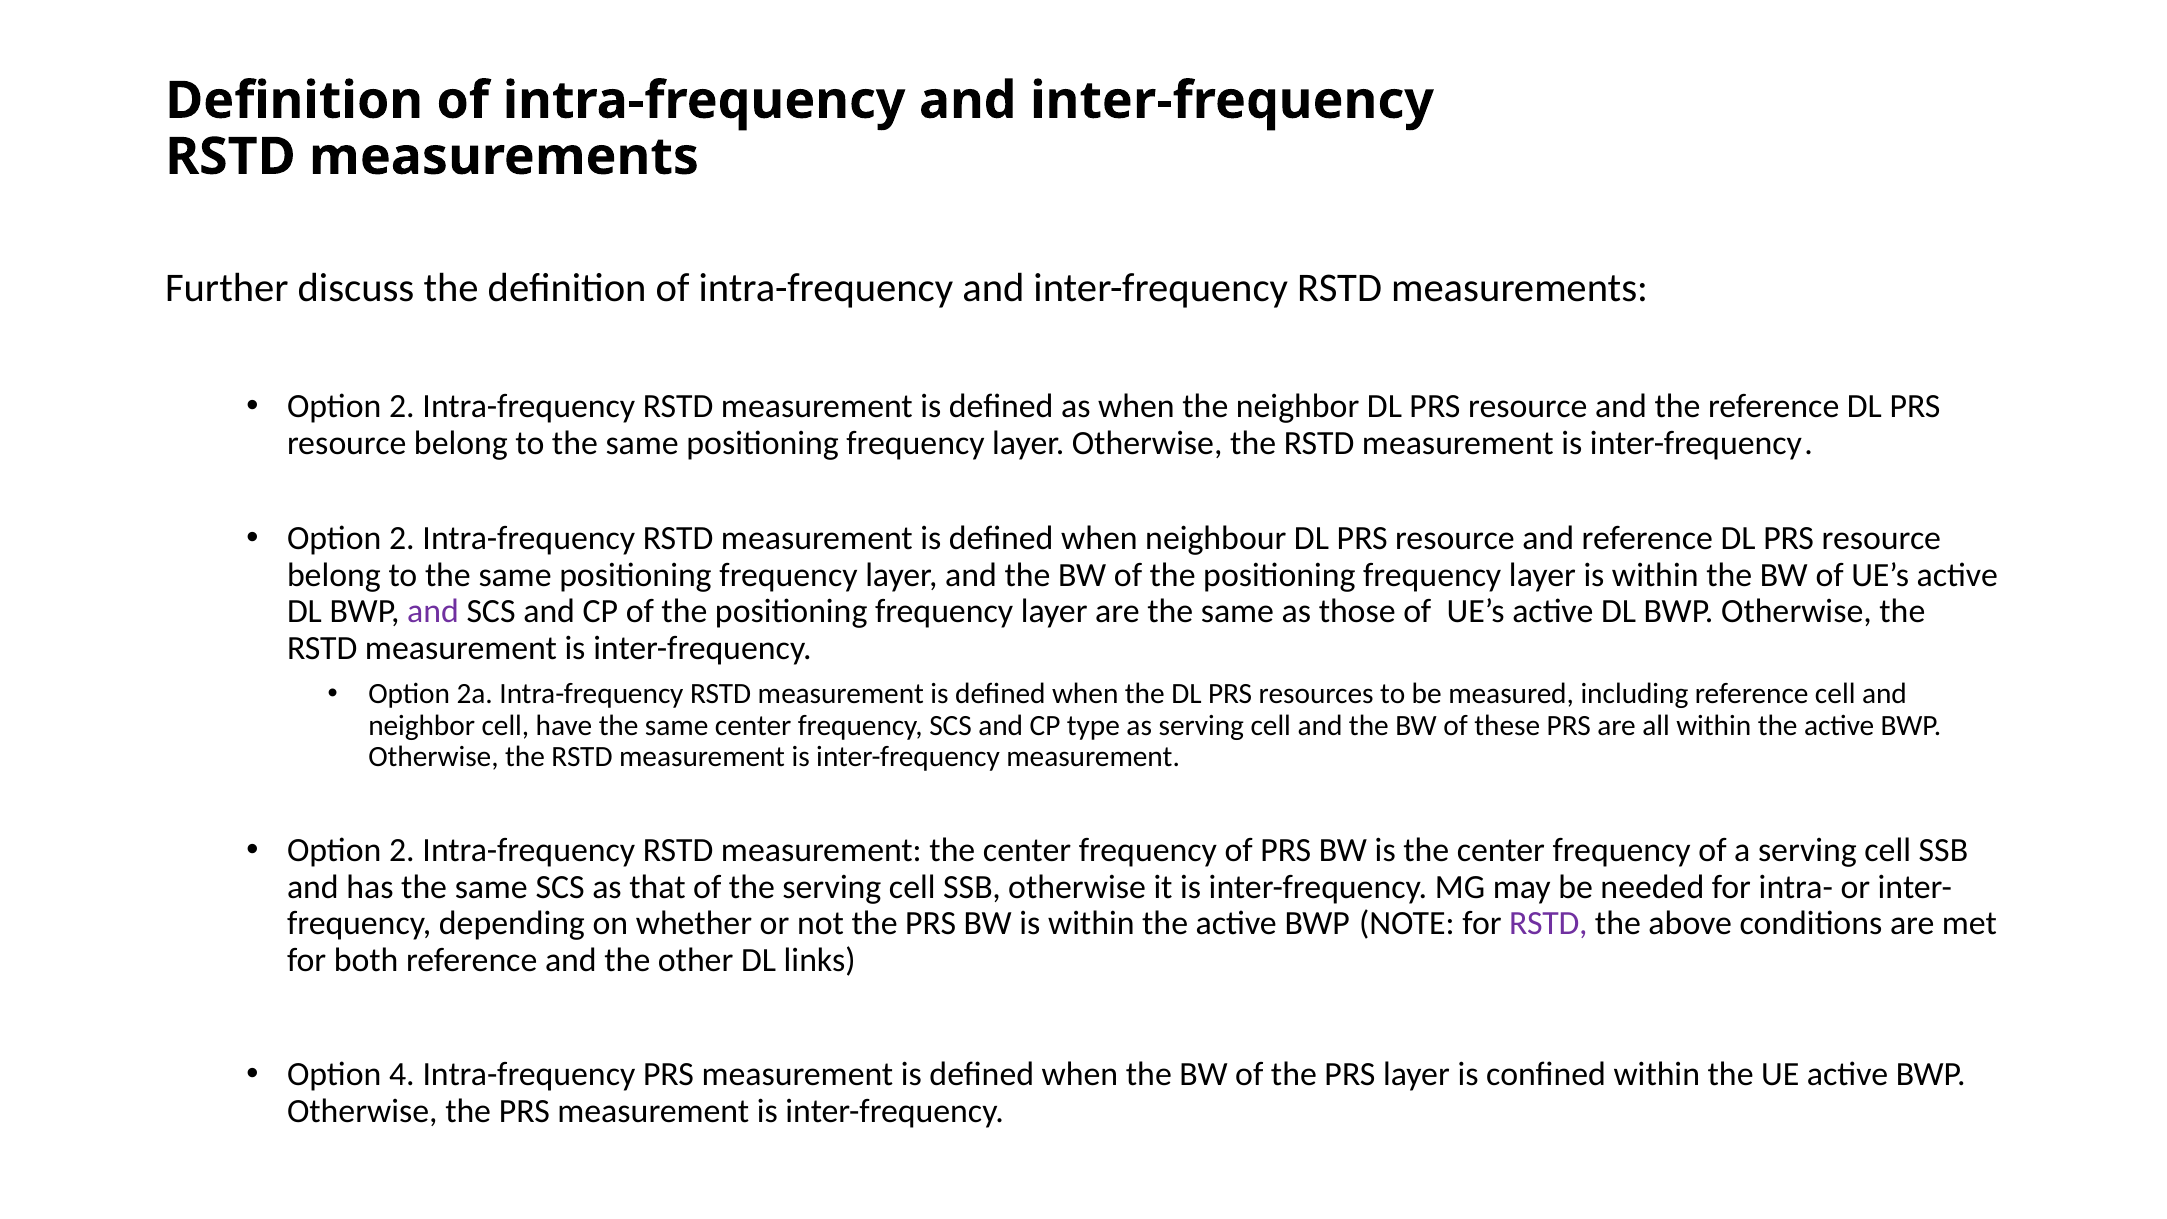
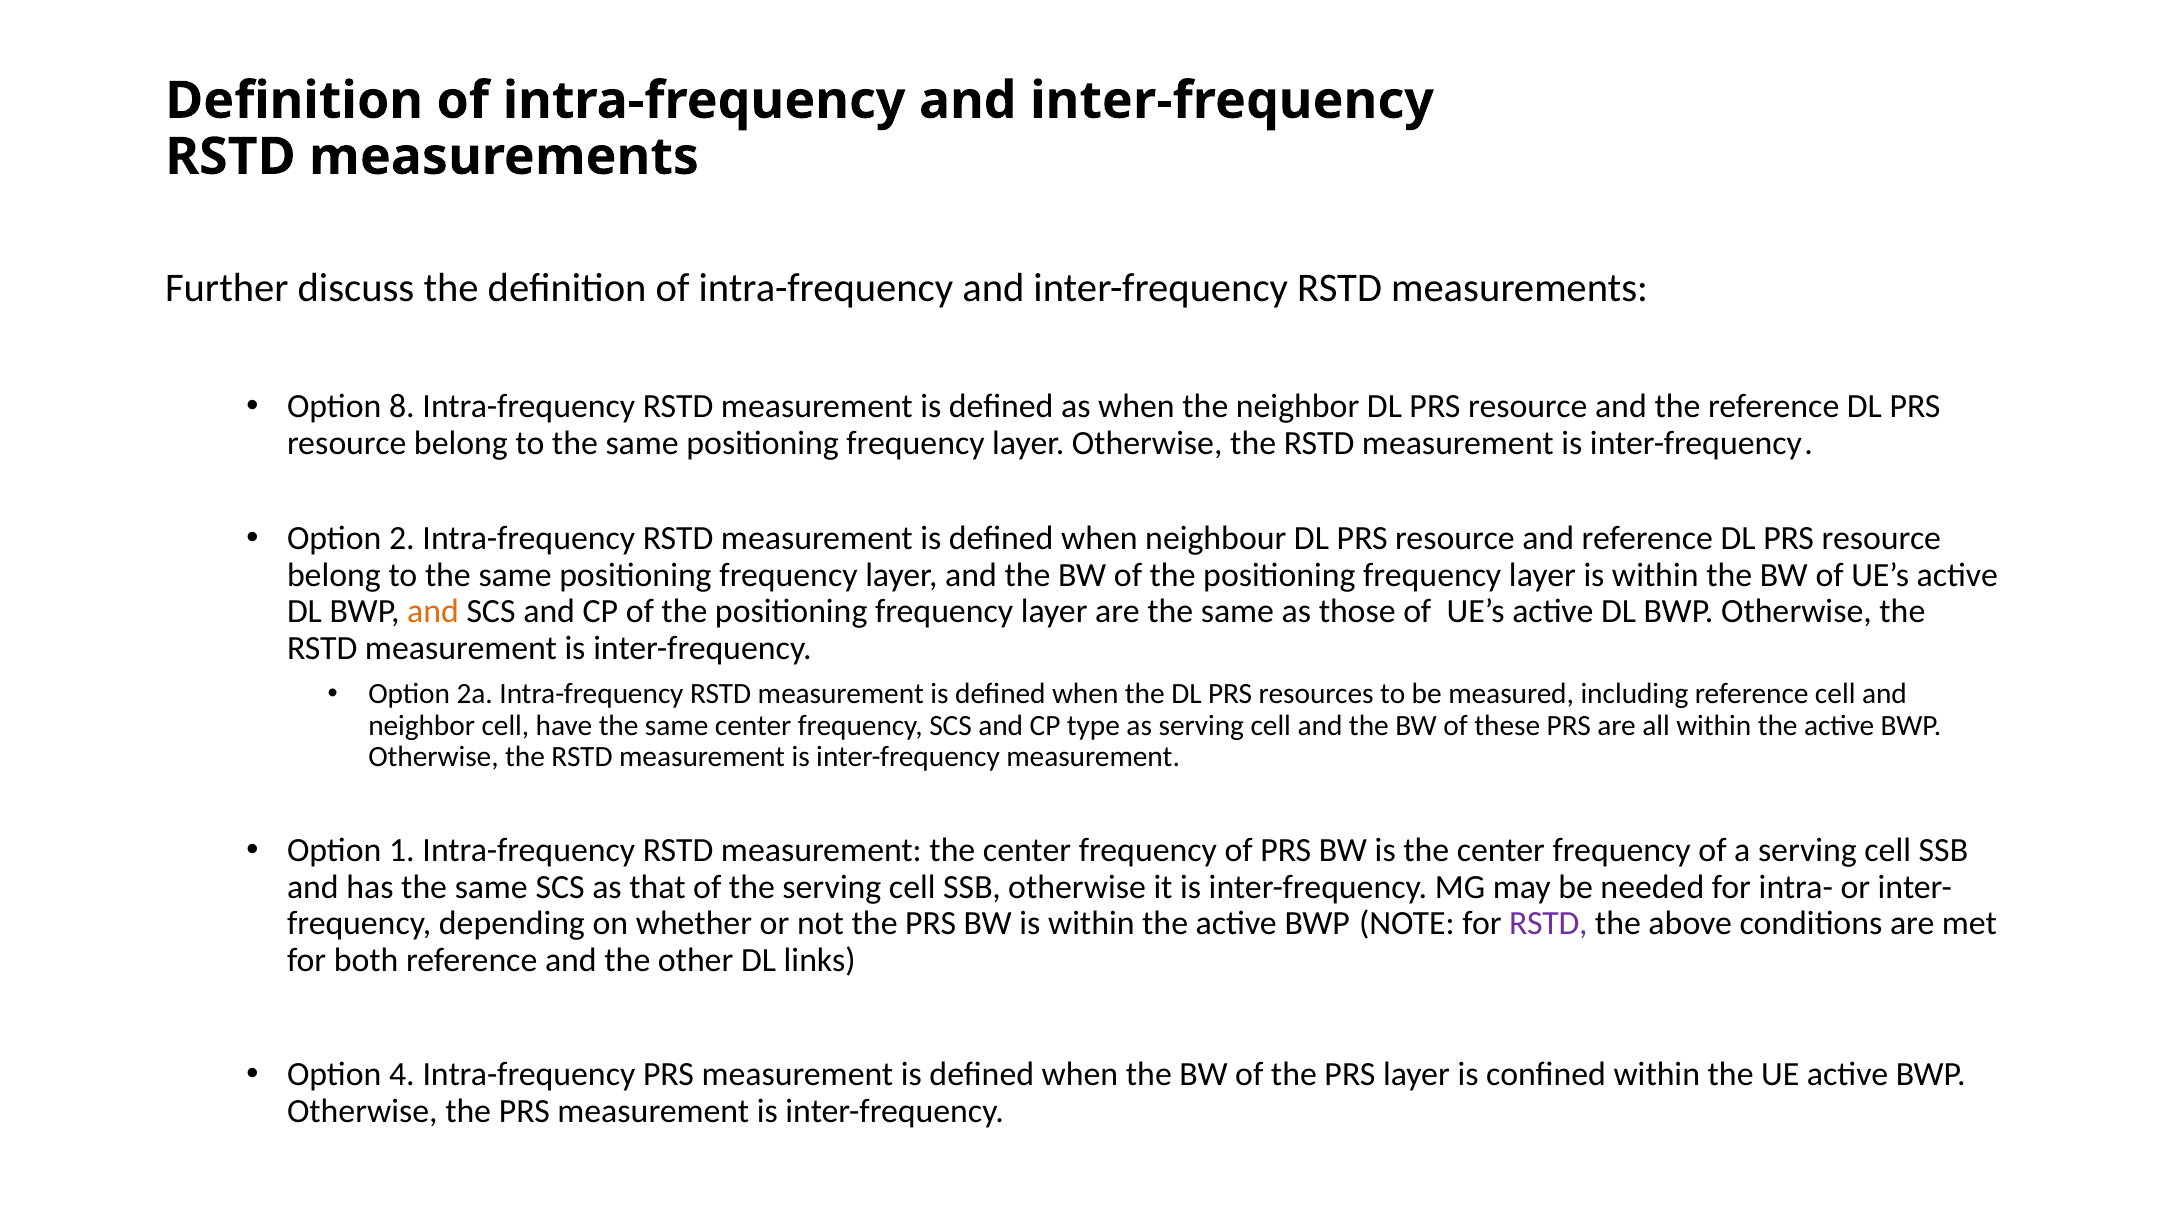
2: 2 -> 8 (402, 406)
and colour: purple -> orange (433, 612)
2: 2 -> 1 (402, 850)
